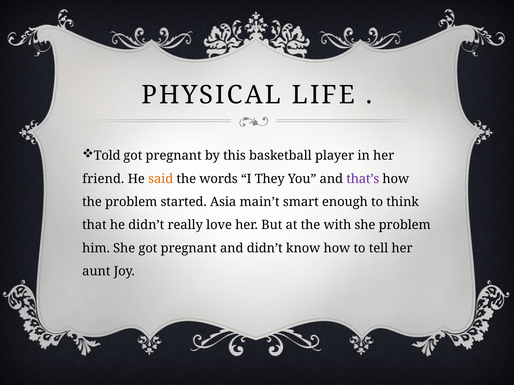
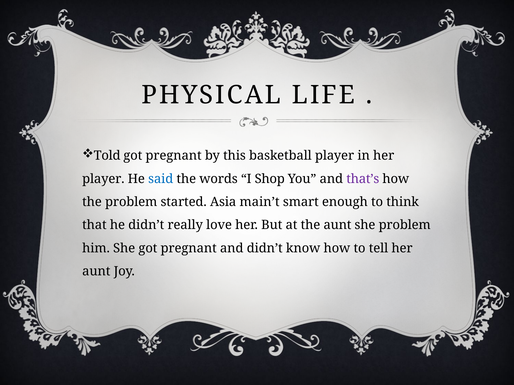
friend: friend -> player (103, 179)
said colour: orange -> blue (161, 179)
They: They -> Shop (270, 179)
the with: with -> aunt (337, 225)
